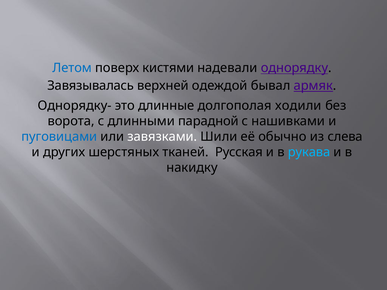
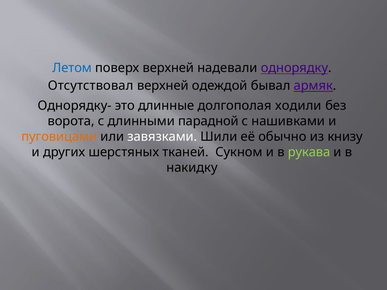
поверх кистями: кистями -> верхней (168, 68)
Завязывалась: Завязывалась -> Отсутствовал (91, 86)
пуговицами colour: blue -> orange (59, 137)
слева: слева -> книзу (345, 137)
Русская: Русская -> Сукном (239, 152)
рукава colour: light blue -> light green (309, 152)
